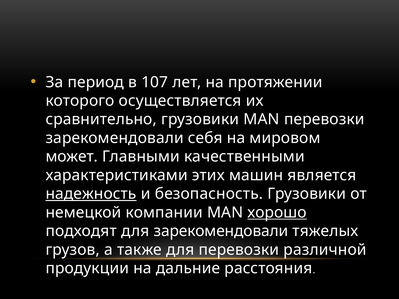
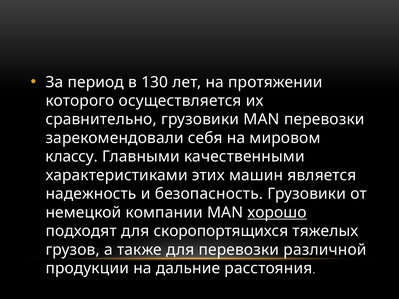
107: 107 -> 130 (155, 82)
может: может -> классу (72, 157)
надежность underline: present -> none (91, 194)
для зарекомендовали: зарекомендовали -> скоропортящихся (221, 231)
